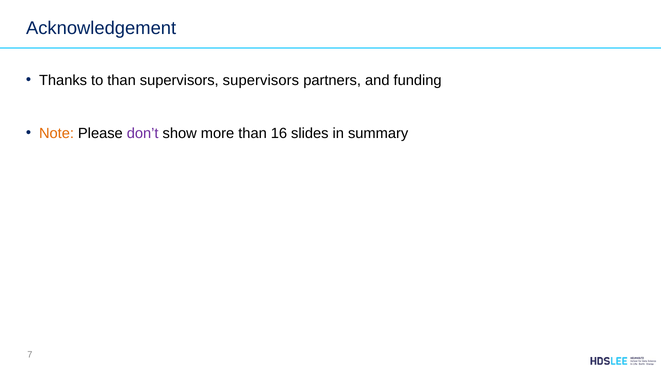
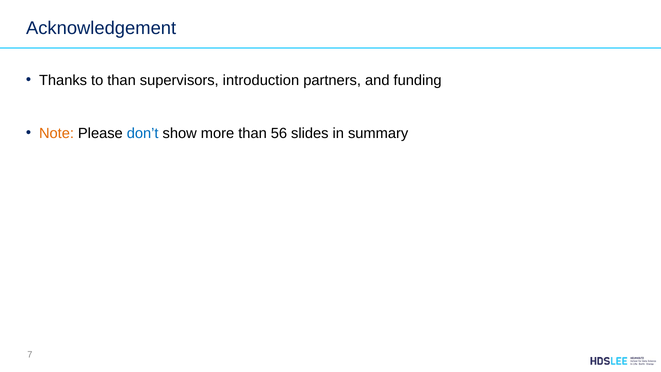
supervisors supervisors: supervisors -> introduction (261, 80)
don’t colour: purple -> blue (143, 133)
16: 16 -> 56 (279, 133)
